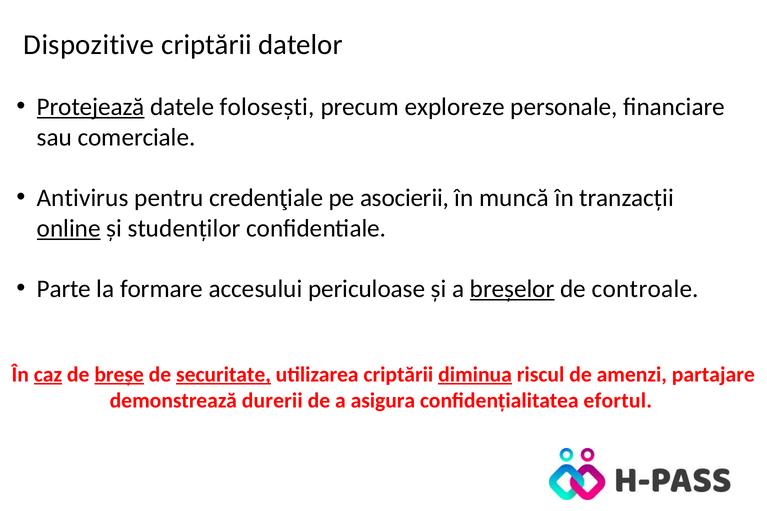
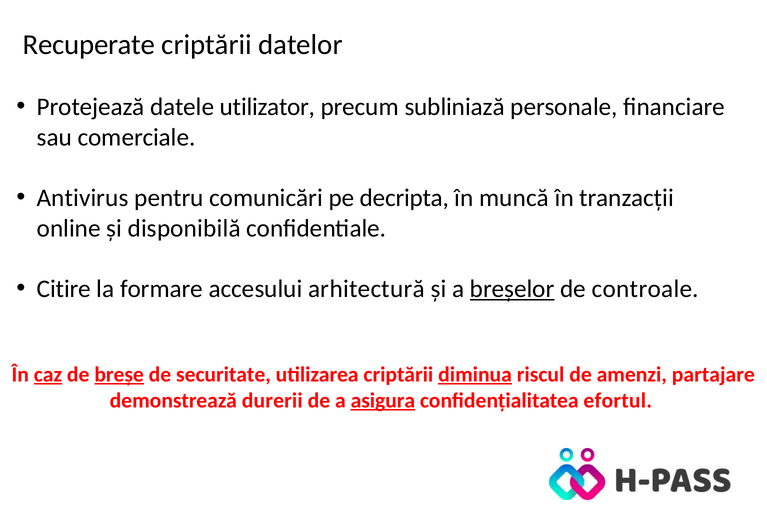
Dispozitive: Dispozitive -> Recuperate (89, 45)
Protejează underline: present -> none (91, 107)
folosești: folosești -> utilizator (268, 107)
exploreze: exploreze -> subliniază (455, 107)
credenţiale: credenţiale -> comunicări (266, 198)
asocierii: asocierii -> decripta (405, 198)
online underline: present -> none (69, 228)
studenților: studenților -> disponibilă (184, 228)
Parte: Parte -> Citire (64, 289)
periculoase: periculoase -> arhitectură (366, 289)
securitate underline: present -> none (223, 375)
asigura underline: none -> present (383, 401)
